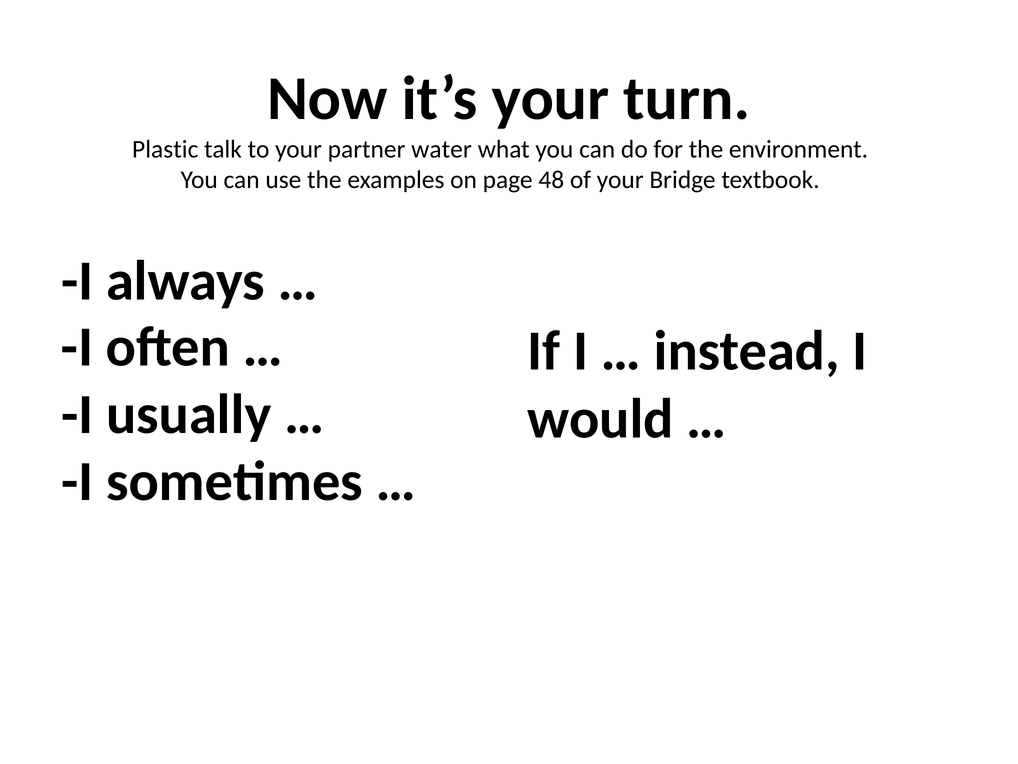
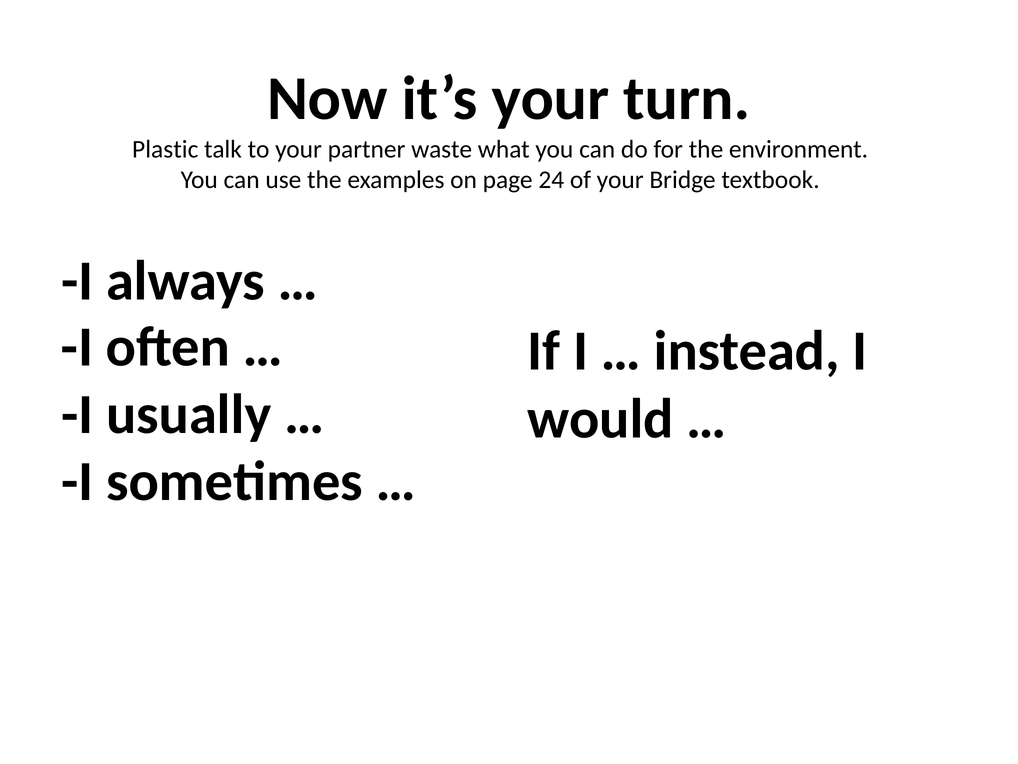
water: water -> waste (442, 149)
48: 48 -> 24 (551, 180)
